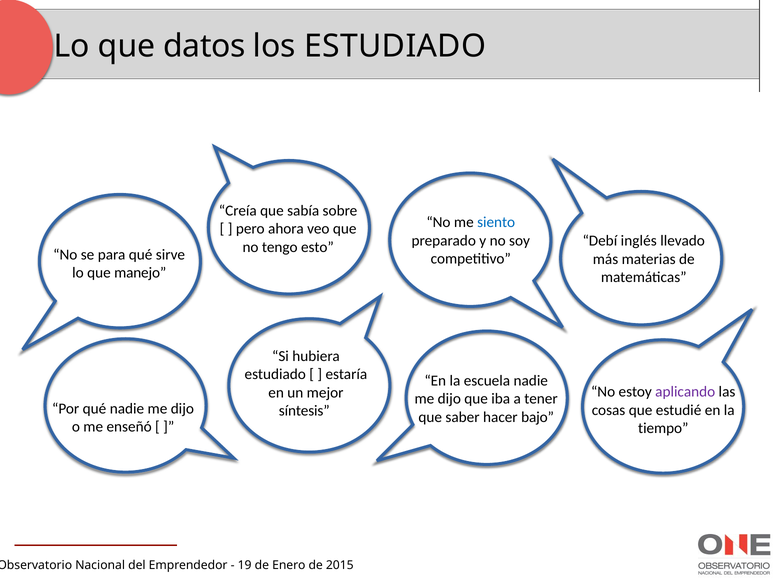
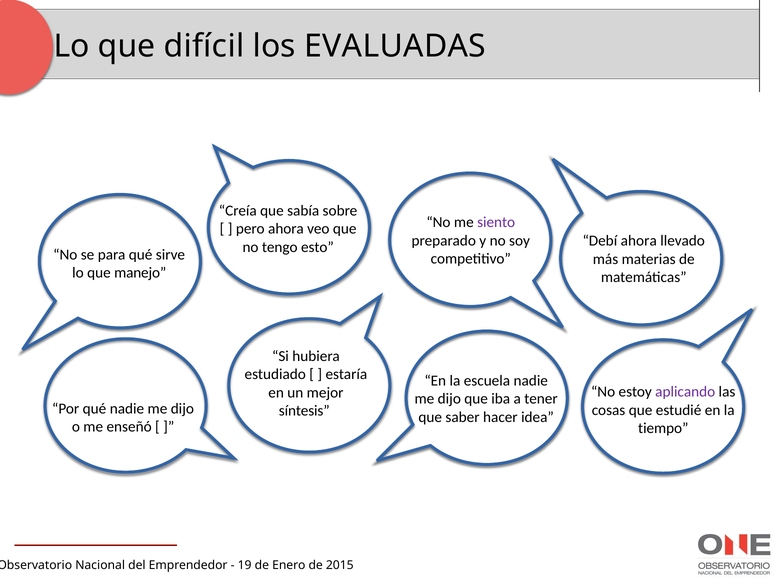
datos: datos -> difícil (204, 46)
los ESTUDIADO: ESTUDIADO -> EVALUADAS (395, 46)
siento colour: blue -> purple (496, 222)
Debí inglés: inglés -> ahora (639, 241)
bajo: bajo -> idea (537, 417)
